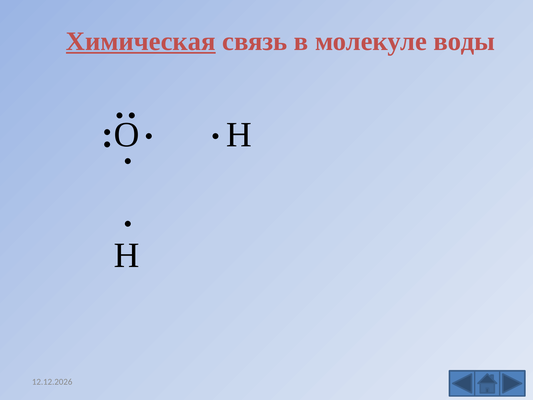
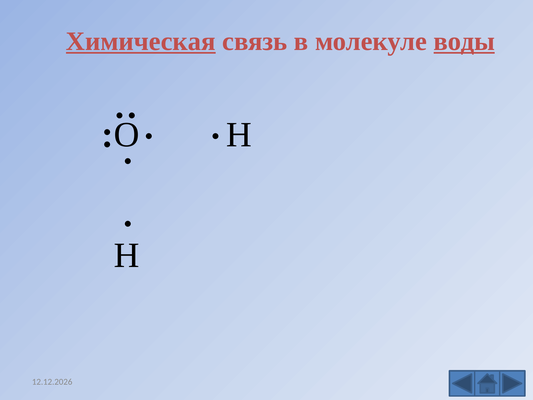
воды underline: none -> present (464, 41)
